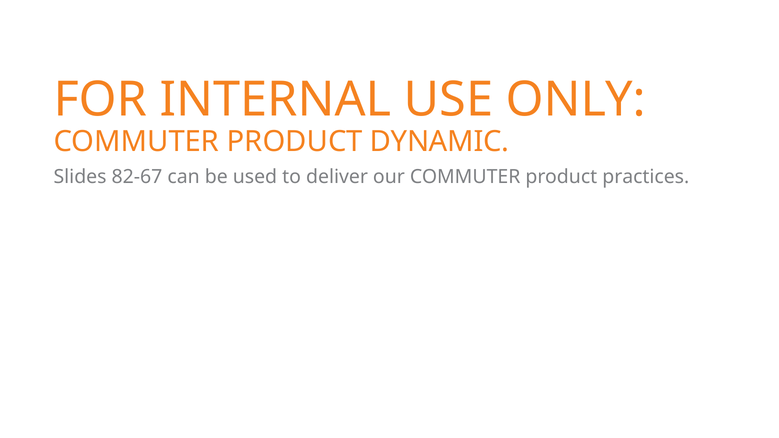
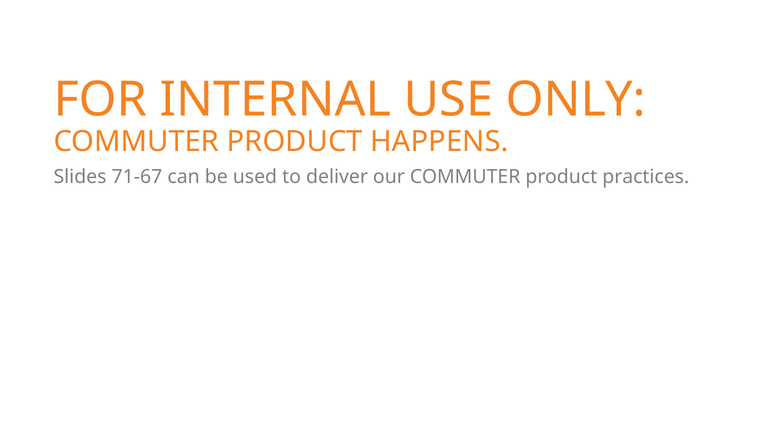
DYNAMIC: DYNAMIC -> HAPPENS (439, 142)
82-67: 82-67 -> 71-67 (137, 177)
